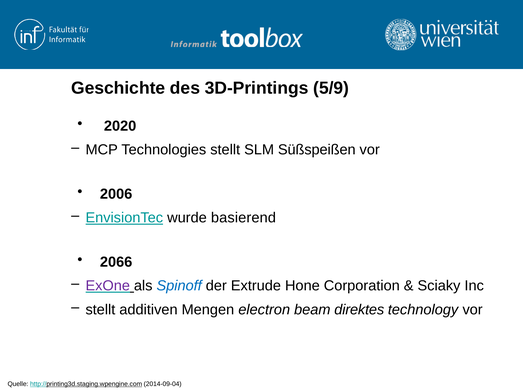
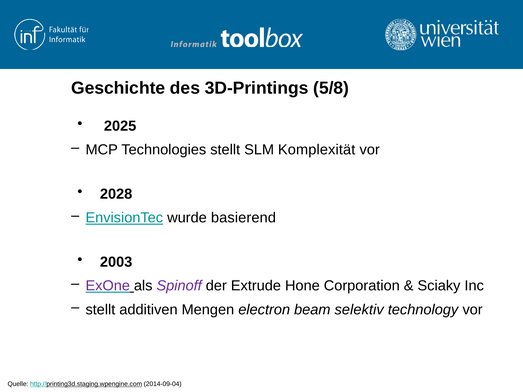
5/9: 5/9 -> 5/8 (331, 88)
2020: 2020 -> 2025 (120, 126)
Süßspeißen: Süßspeißen -> Komplexität (317, 150)
2006: 2006 -> 2028 (116, 194)
2066: 2066 -> 2003 (116, 262)
Spinoff colour: blue -> purple (179, 286)
direktes: direktes -> selektiv (359, 310)
